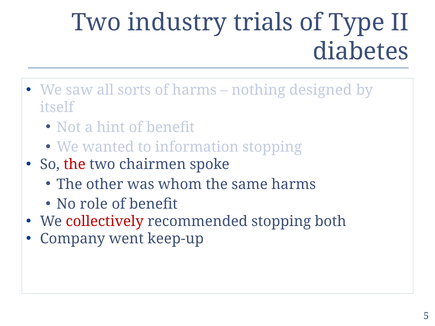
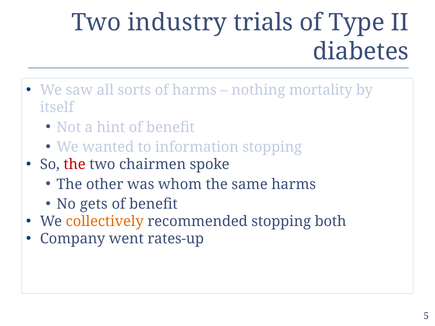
designed: designed -> mortality (321, 90)
role: role -> gets (94, 204)
collectively colour: red -> orange (105, 222)
keep-up: keep-up -> rates-up (176, 239)
